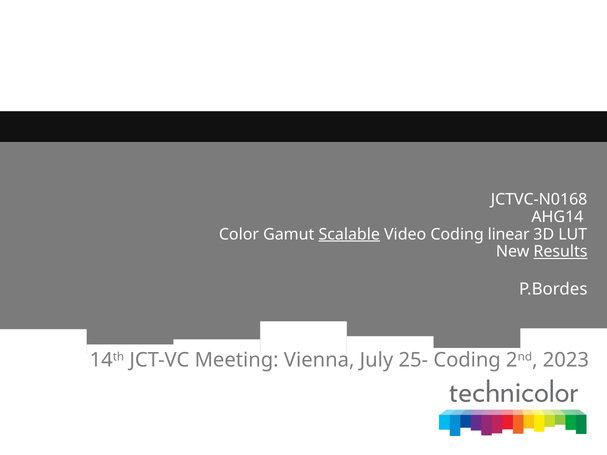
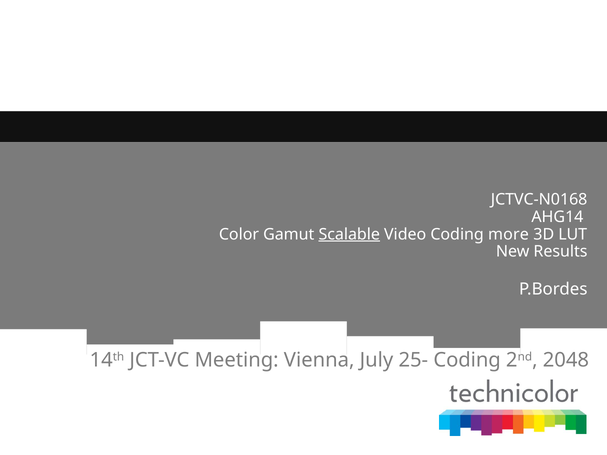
linear: linear -> more (508, 234)
Results underline: present -> none (560, 252)
2023: 2023 -> 2048 (566, 361)
